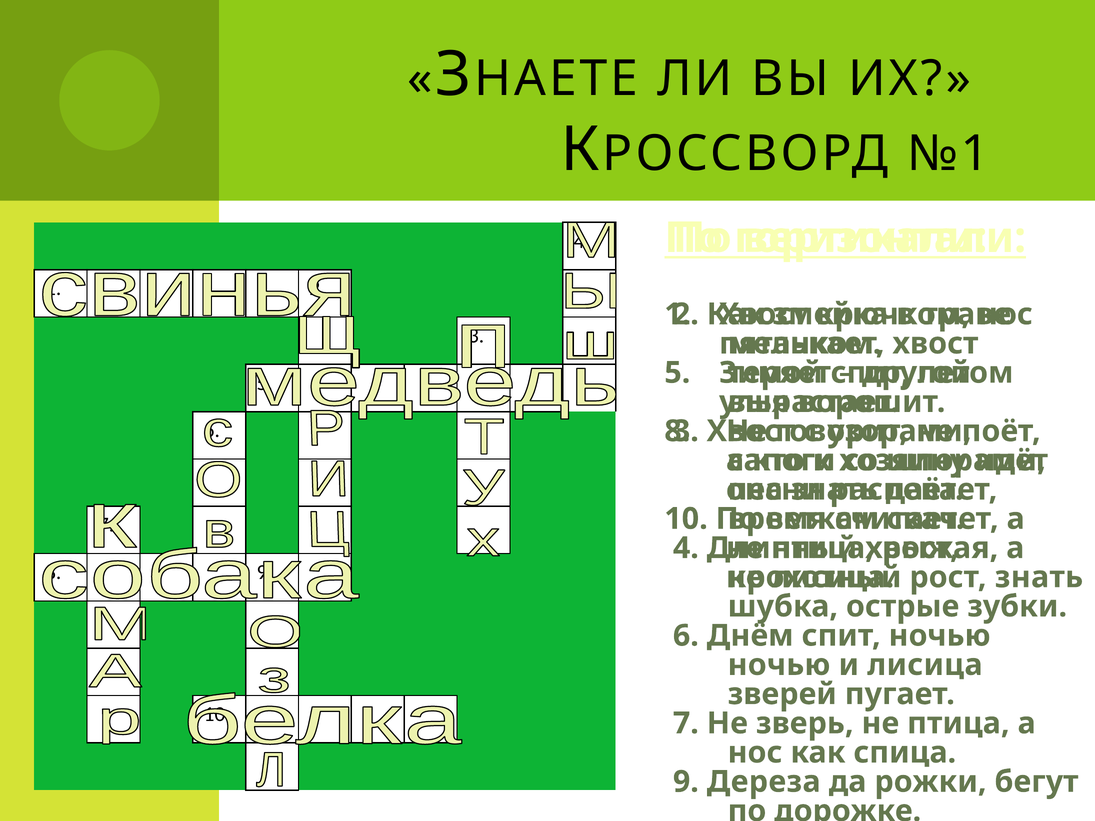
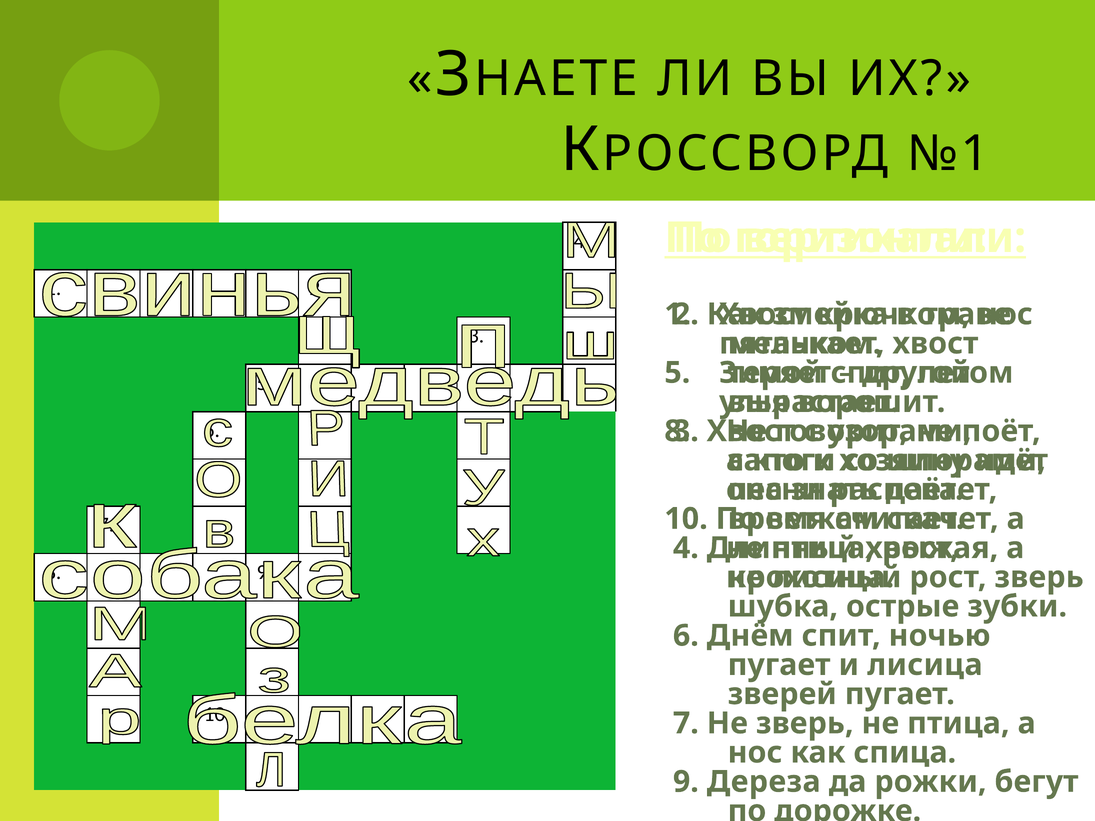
рост знать: знать -> зверь (1039, 577)
ночью: ночью -> пугает (779, 665)
